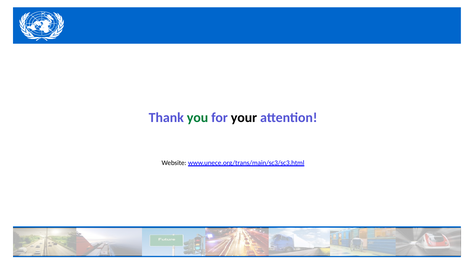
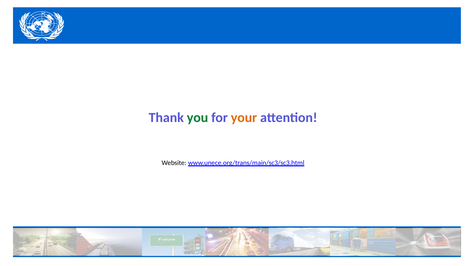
your colour: black -> orange (244, 118)
